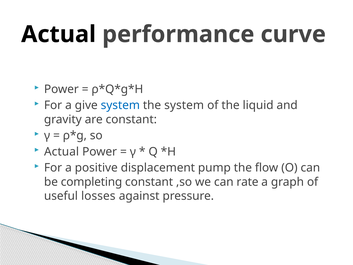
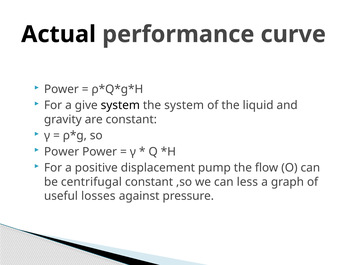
system colour: blue -> black (120, 105)
Actual: Actual -> Power (62, 152)
completing: completing -> centrifugal (91, 182)
rate: rate -> less (247, 182)
